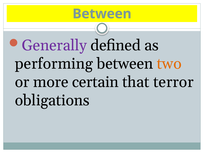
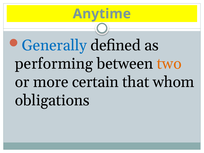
Between: Between -> Anytime (102, 14)
Generally colour: purple -> blue (54, 45)
terror: terror -> whom (174, 82)
